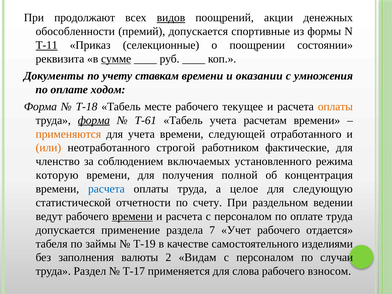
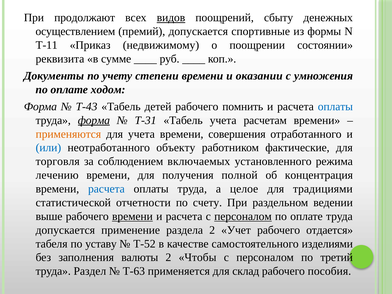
акции: акции -> сбыту (279, 18)
обособленности: обособленности -> осуществлением (75, 31)
Т-11 underline: present -> none (47, 45)
селекционные: селекционные -> недвижимому (161, 45)
сумме underline: present -> none (116, 59)
ставкам: ставкам -> степени (157, 76)
Т-18: Т-18 -> Т-43 (87, 107)
месте: месте -> детей (158, 107)
текущее: текущее -> помнить (243, 107)
оплаты colour: orange -> blue (335, 107)
Т-61: Т-61 -> Т-31 (146, 120)
следующей: следующей -> совершения (237, 134)
или colour: orange -> blue (48, 148)
строгой: строгой -> объекту (176, 148)
членство: членство -> торговля (58, 161)
которую: которую -> лечению (57, 175)
следующую: следующую -> традициями (323, 189)
ведут: ведут -> выше (49, 216)
персоналом underline: none -> present (243, 216)
раздела 7: 7 -> 2 (212, 230)
займы: займы -> уставу (101, 244)
Т-19: Т-19 -> Т-52 (144, 244)
Видам: Видам -> Чтобы (198, 257)
случаи: случаи -> третий (337, 257)
Т-17: Т-17 -> Т-63 (134, 271)
слова: слова -> склад (246, 271)
взносом: взносом -> пособия (329, 271)
